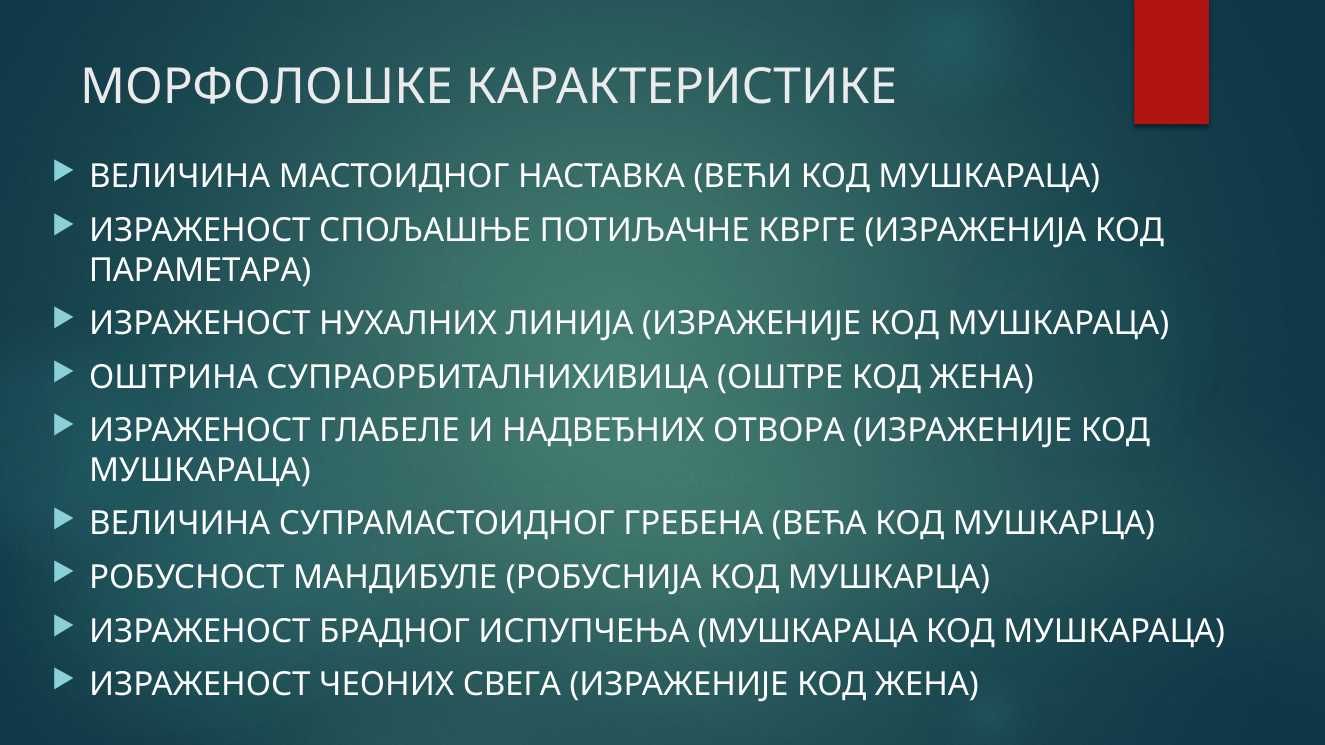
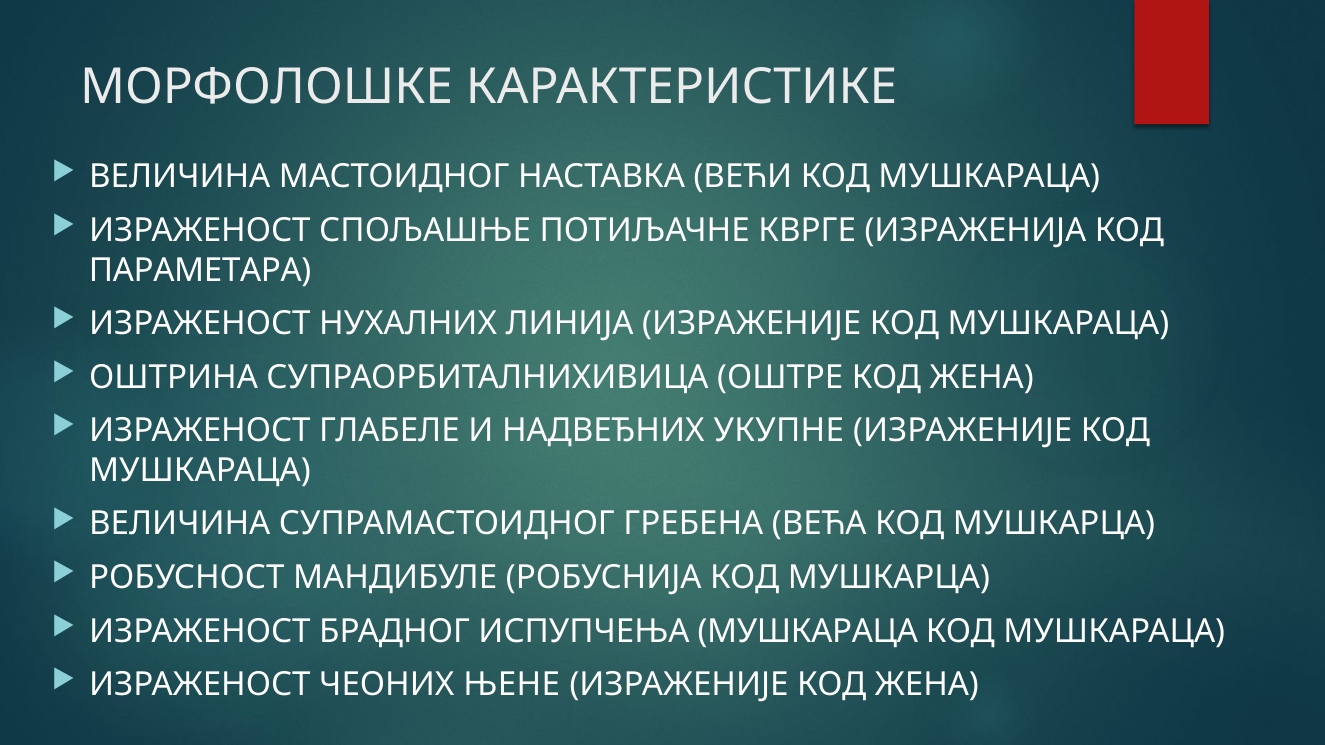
ОТВОРА: ОТВОРА -> УКУПНЕ (779, 431)
СВЕГА: СВЕГА -> ЊЕНЕ (512, 685)
